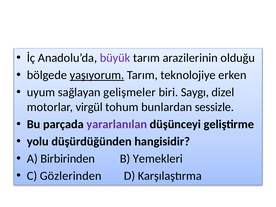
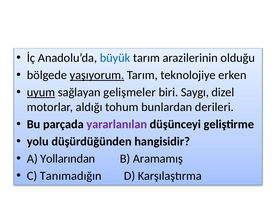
büyük colour: purple -> blue (115, 58)
uyum underline: none -> present (41, 92)
virgül: virgül -> aldığı (89, 107)
sessizle: sessizle -> derileri (214, 107)
Birbirinden: Birbirinden -> Yollarından (68, 159)
Yemekleri: Yemekleri -> Aramamış (158, 159)
Gözlerinden: Gözlerinden -> Tanımadığın (71, 176)
